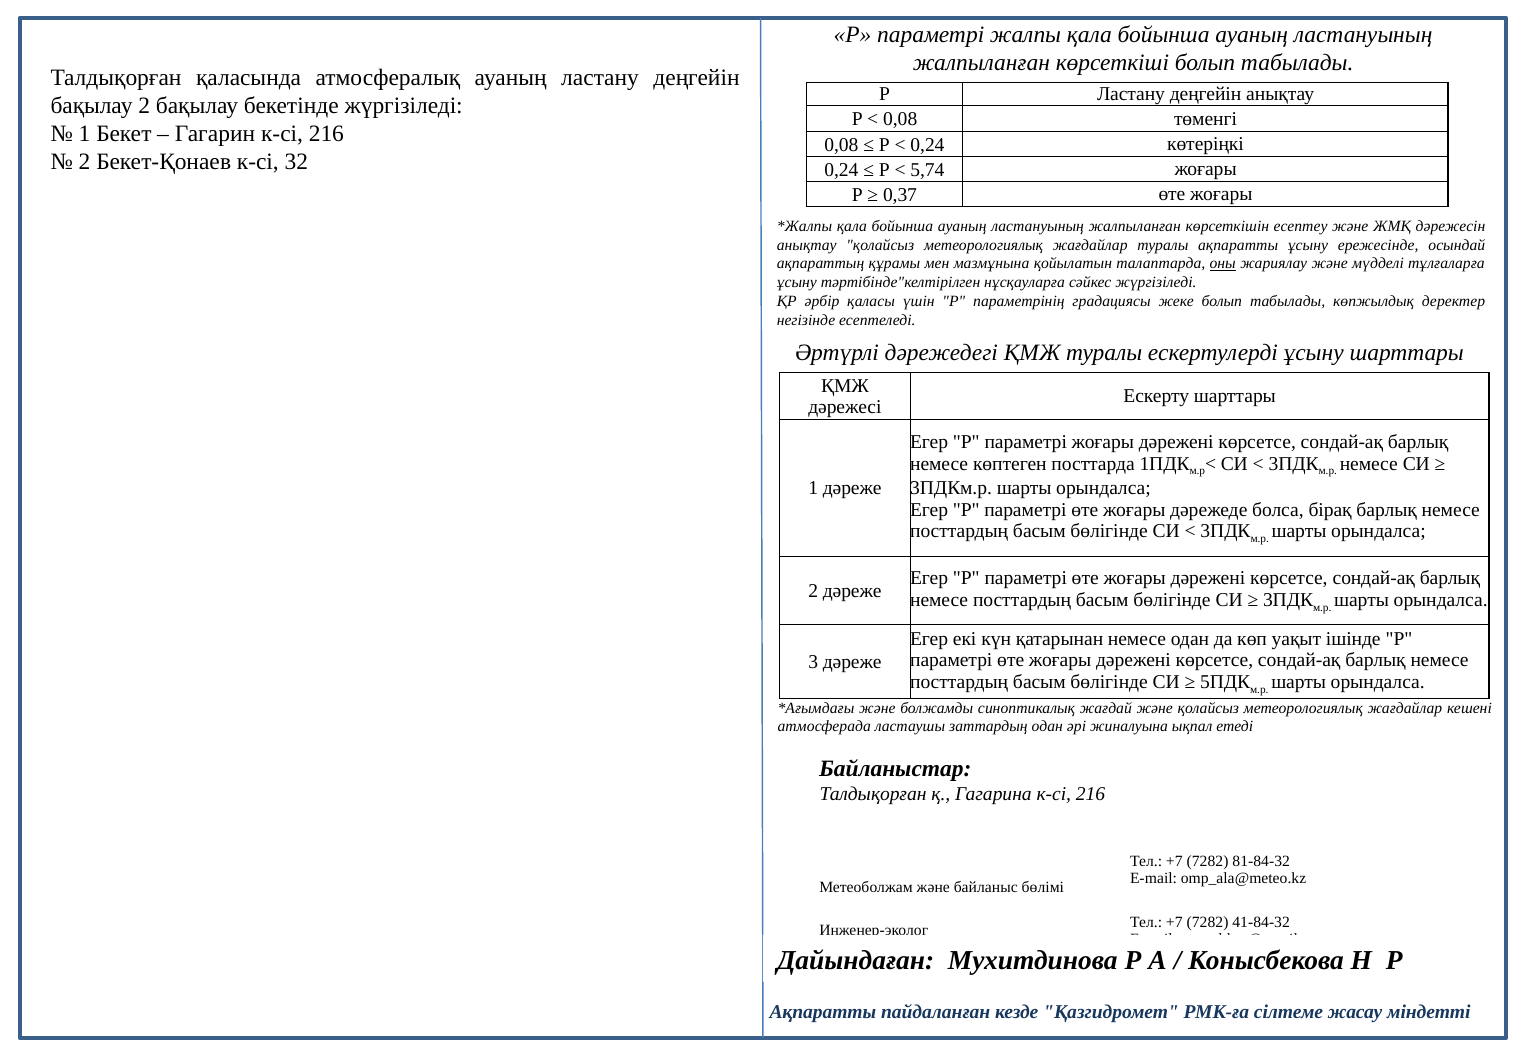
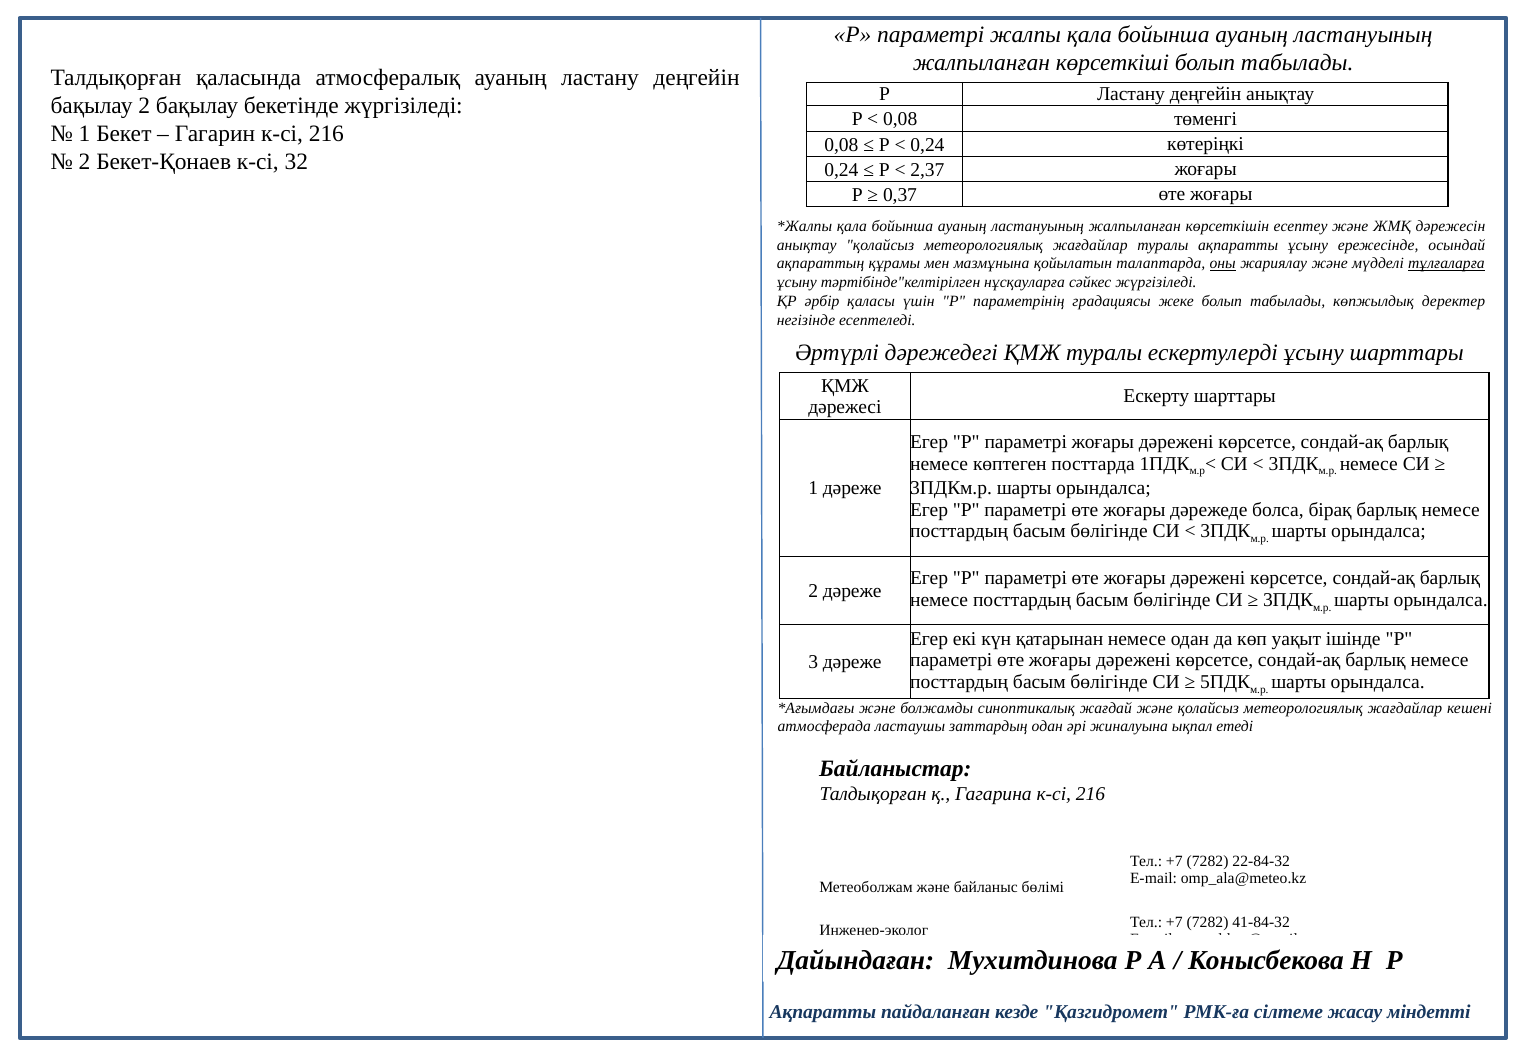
5,74: 5,74 -> 2,37 (927, 170)
тұлғаларға underline: none -> present (1446, 264)
81-84-32: 81-84-32 -> 22-84-32 (1261, 861)
